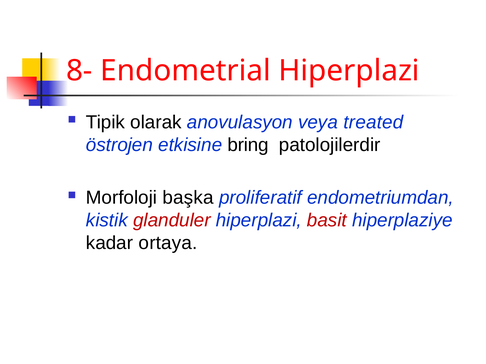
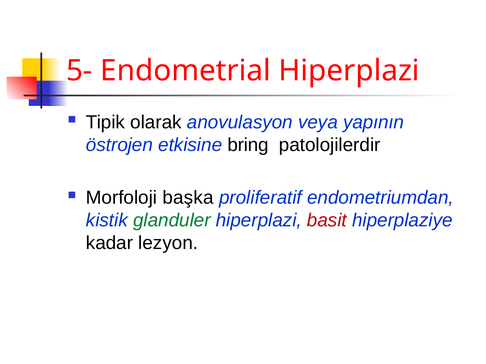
8-: 8- -> 5- (79, 71)
treated: treated -> yapının (374, 122)
glanduler colour: red -> green (172, 221)
ortaya: ortaya -> lezyon (168, 243)
